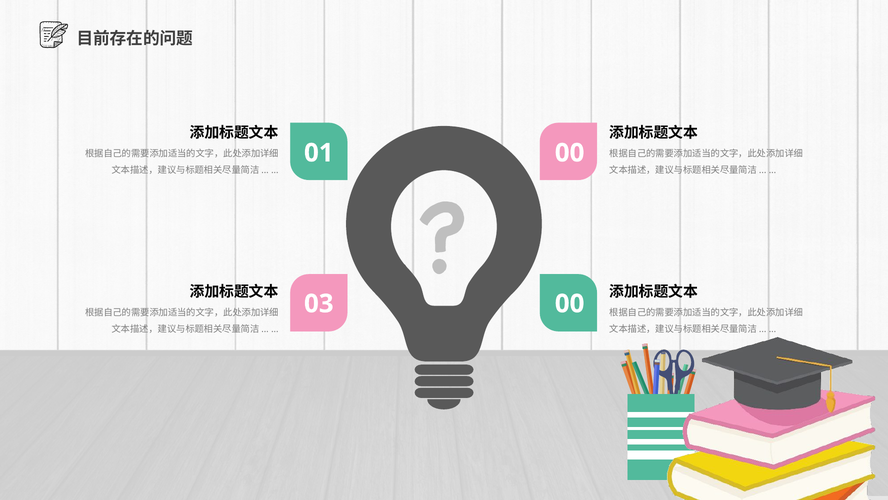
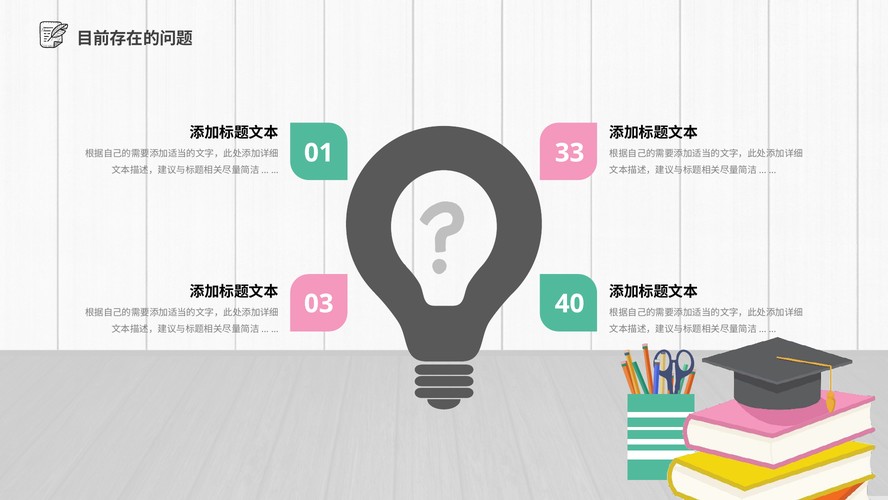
01 00: 00 -> 33 (570, 153)
03 00: 00 -> 40 (570, 303)
